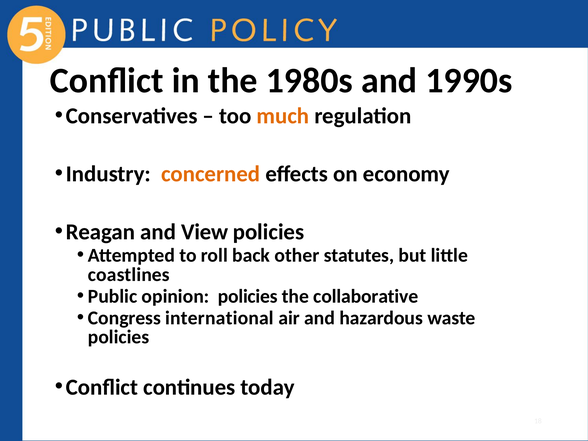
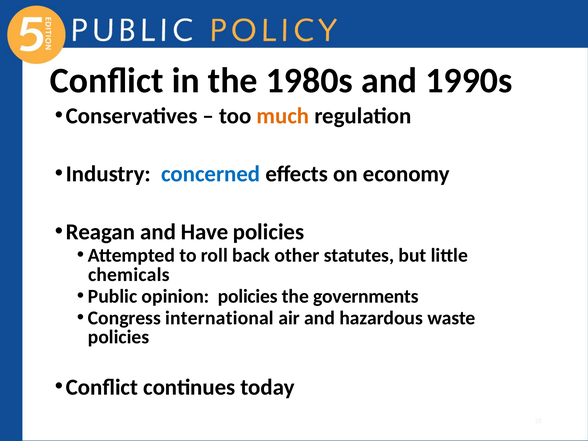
concerned colour: orange -> blue (211, 174)
View: View -> Have (205, 232)
coastlines: coastlines -> chemicals (129, 275)
collaborative: collaborative -> governments (366, 296)
